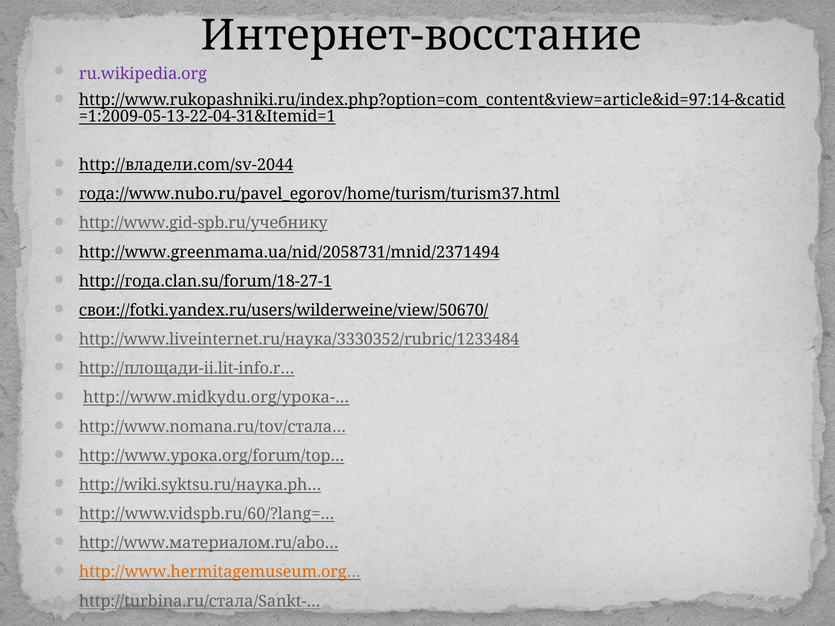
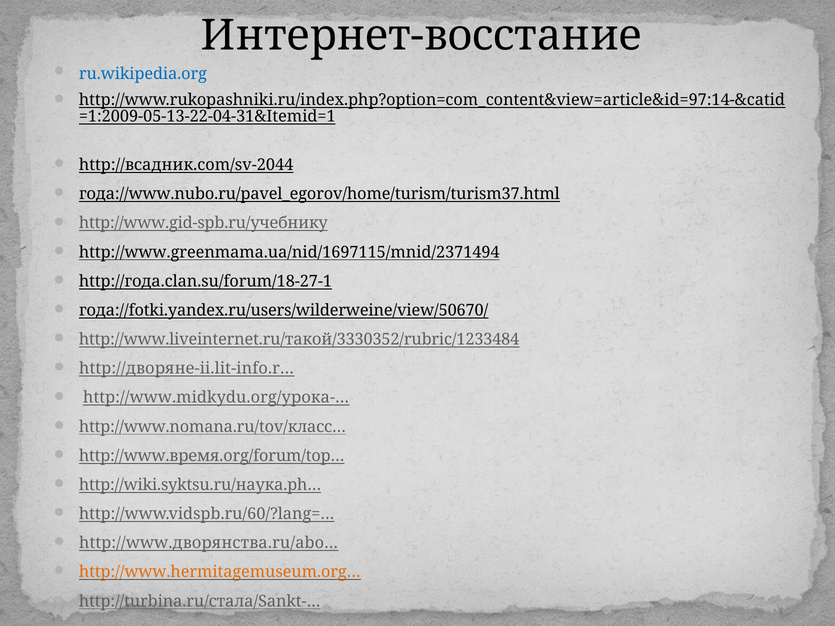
ru.wikipedia.org colour: purple -> blue (143, 74)
http://владели.com/sv-2044: http://владели.com/sv-2044 -> http://всадник.com/sv-2044 (186, 165)
http://www.greenmama.ua/nid/2058731/mnid/2371494: http://www.greenmama.ua/nid/2058731/mnid/2371494 -> http://www.greenmama.ua/nid/1697115/mnid/2371494 (289, 252)
свои://fotki.yandex.ru/users/wilderweine/view/50670/: свои://fotki.yandex.ru/users/wilderweine/view/50670/ -> года://fotki.yandex.ru/users/wilderweine/view/50670/ (284, 310)
http://www.liveinternet.ru/наука/3330352/rubric/1233484: http://www.liveinternet.ru/наука/3330352/rubric/1233484 -> http://www.liveinternet.ru/такой/3330352/rubric/1233484 (299, 340)
http://площади-ii.lit-info.r…: http://площади-ii.lit-info.r… -> http://дворяне-ii.lit-info.r… (187, 369)
http://www.nomana.ru/tov/стала…: http://www.nomana.ru/tov/стала… -> http://www.nomana.ru/tov/класс… (212, 427)
http://www.урока.org/forum/top…: http://www.урока.org/forum/top… -> http://www.время.org/forum/top… (212, 456)
http://www.материалом.ru/abo…: http://www.материалом.ru/abo… -> http://www.дворянства.ru/abo… (209, 543)
